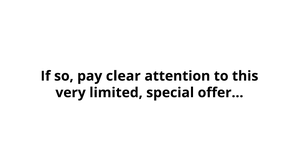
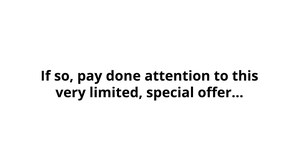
clear: clear -> done (123, 76)
